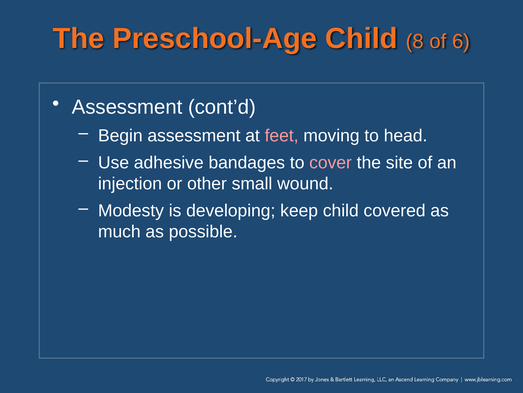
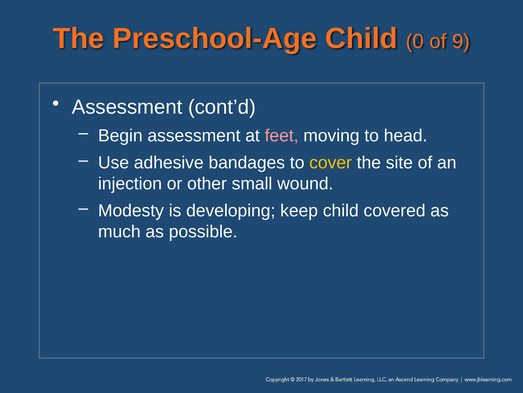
8: 8 -> 0 (415, 41)
6: 6 -> 9 (461, 41)
cover colour: pink -> yellow (331, 162)
